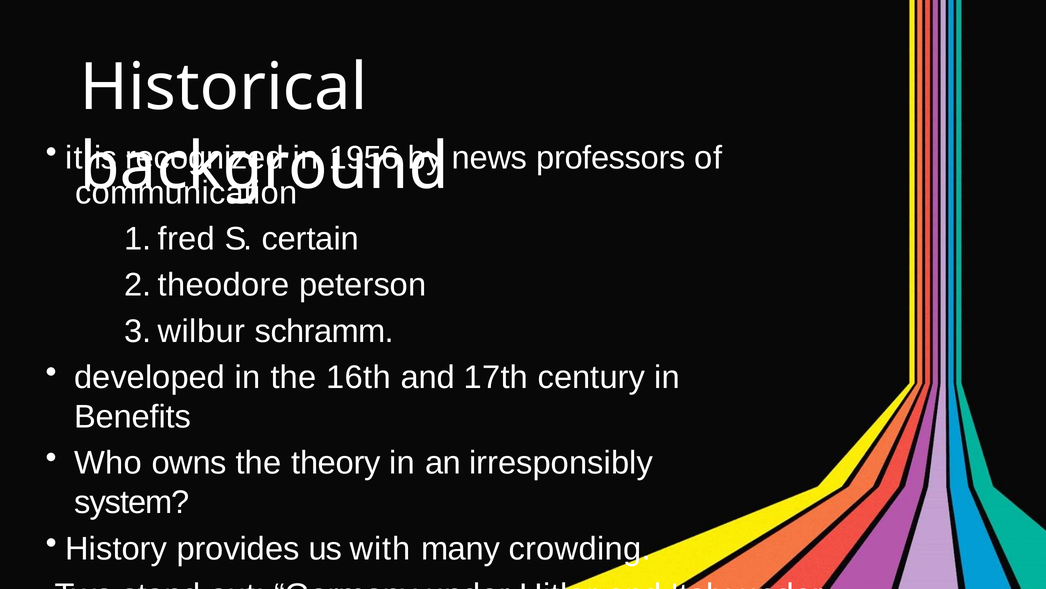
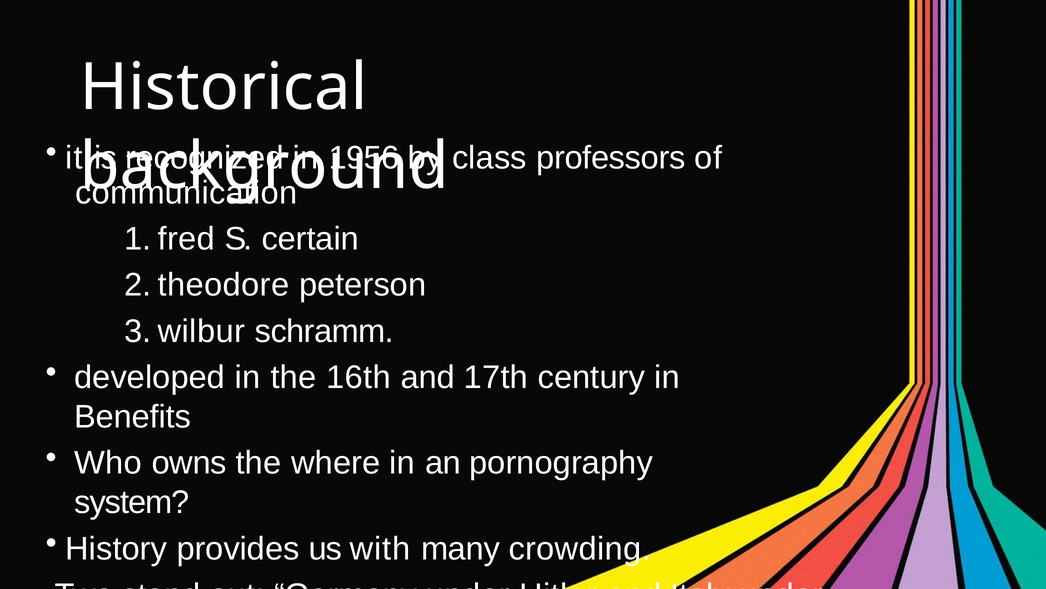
news: news -> class (489, 158)
theory: theory -> where (336, 463)
irresponsibly: irresponsibly -> pornography (561, 463)
